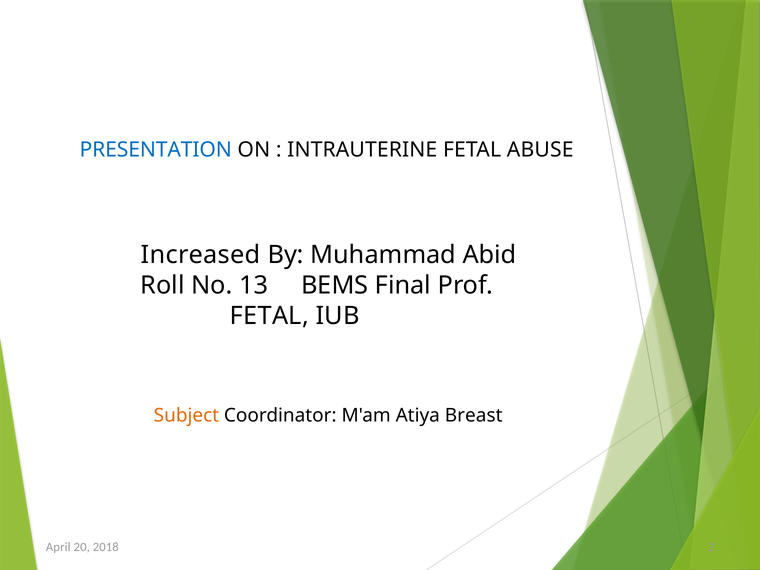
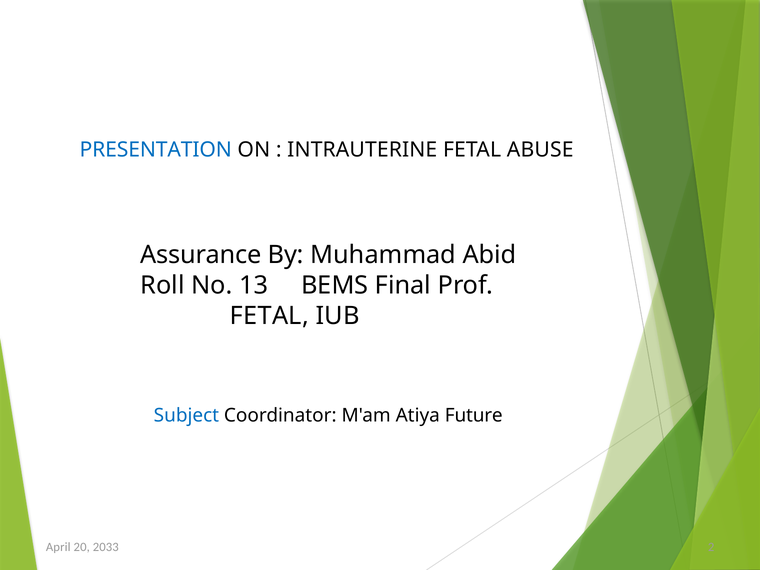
Increased: Increased -> Assurance (201, 255)
Subject colour: orange -> blue (186, 415)
Breast: Breast -> Future (474, 415)
2018: 2018 -> 2033 (106, 547)
